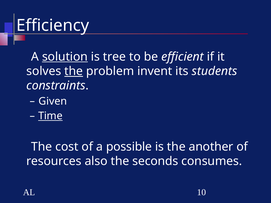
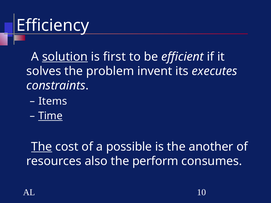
tree: tree -> first (114, 57)
the underline: present -> none (74, 71)
students: students -> executes (215, 71)
Given: Given -> Items (53, 101)
The underline: none -> present (42, 147)
seconds: seconds -> perform (155, 161)
